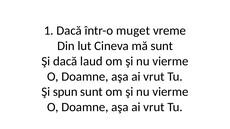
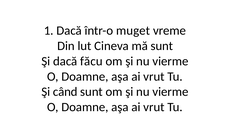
laud: laud -> făcu (91, 61)
spun: spun -> când (65, 92)
